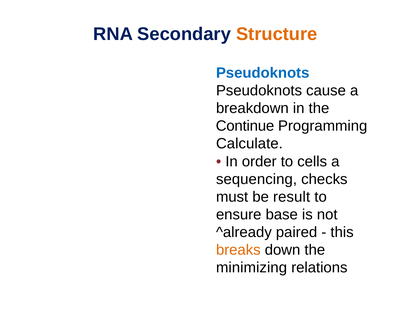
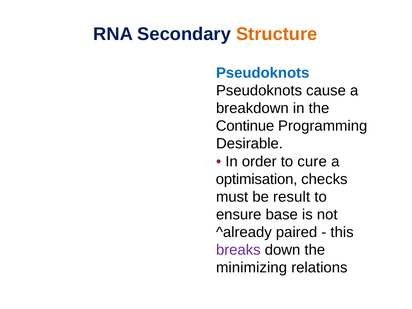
Calculate: Calculate -> Desirable (249, 144)
cells: cells -> cure (312, 161)
sequencing: sequencing -> optimisation (257, 179)
breaks colour: orange -> purple (238, 250)
